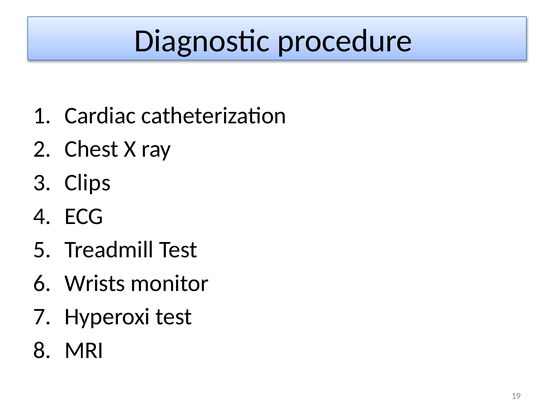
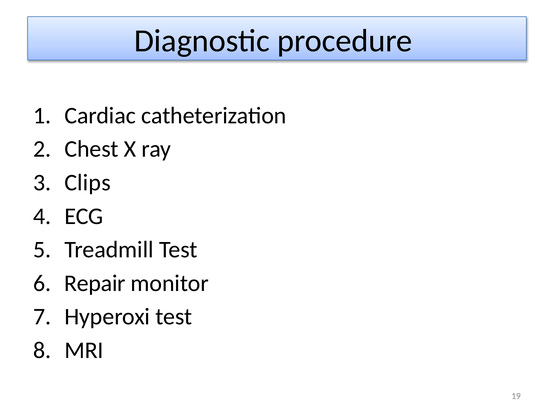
Wrists: Wrists -> Repair (95, 284)
